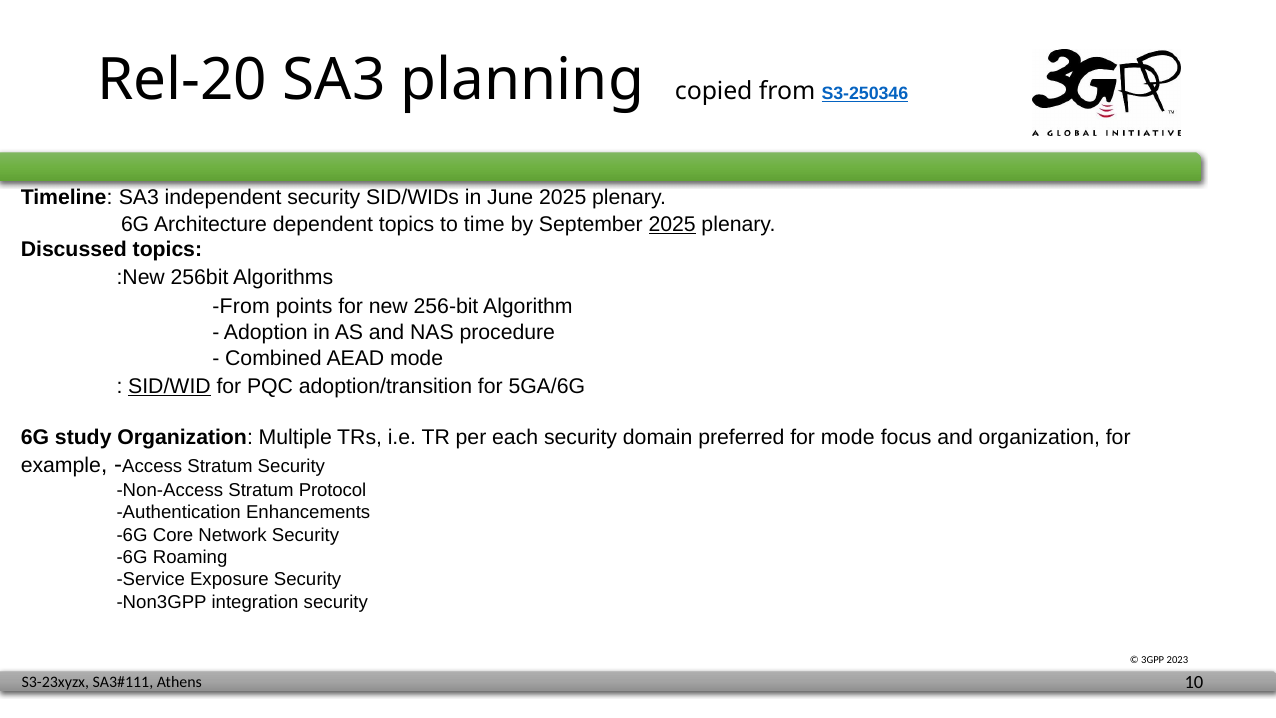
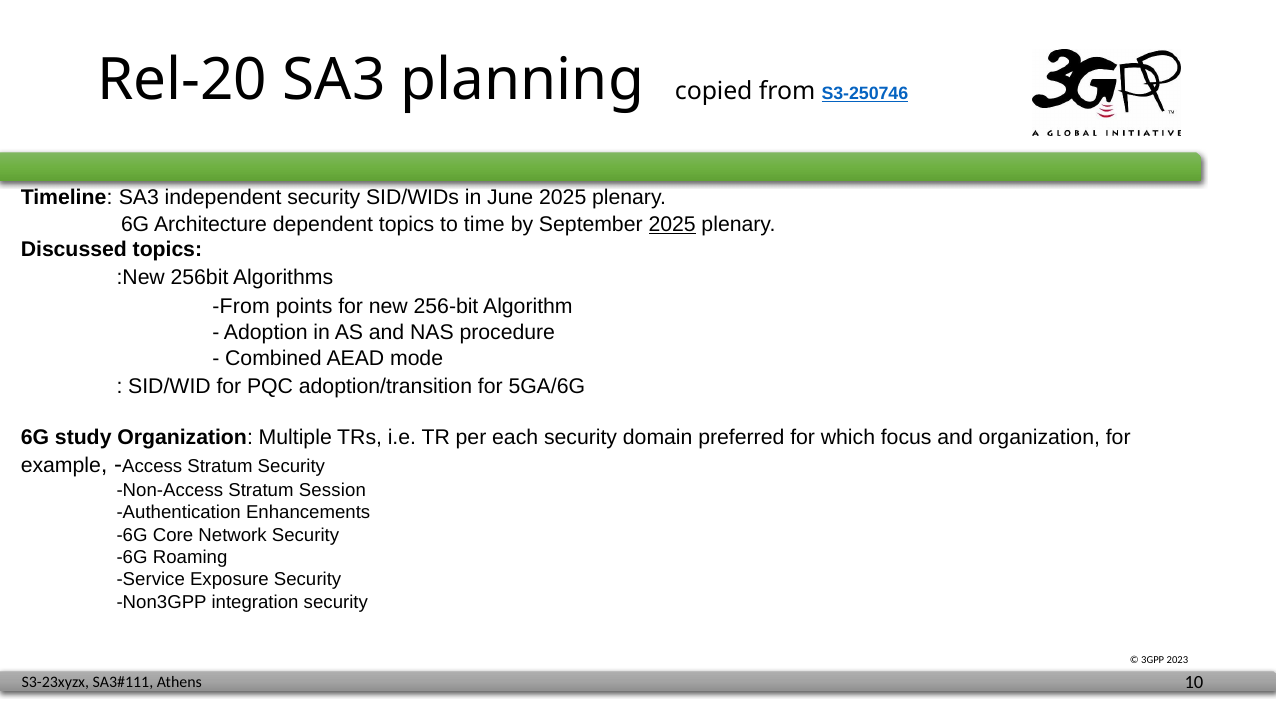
S3-250346: S3-250346 -> S3-250746 (865, 93)
SID/WID underline: present -> none (169, 386)
for mode: mode -> which (848, 438)
Protocol: Protocol -> Session (332, 490)
